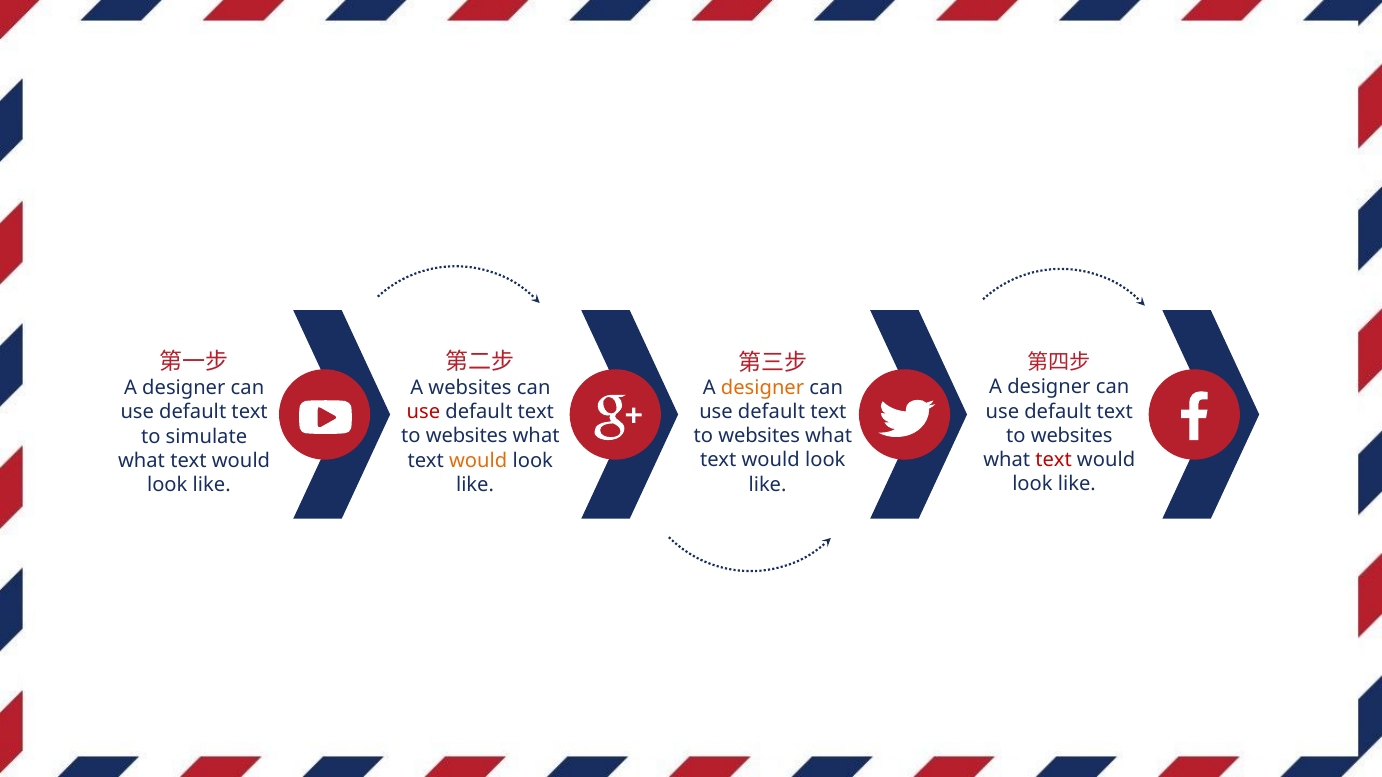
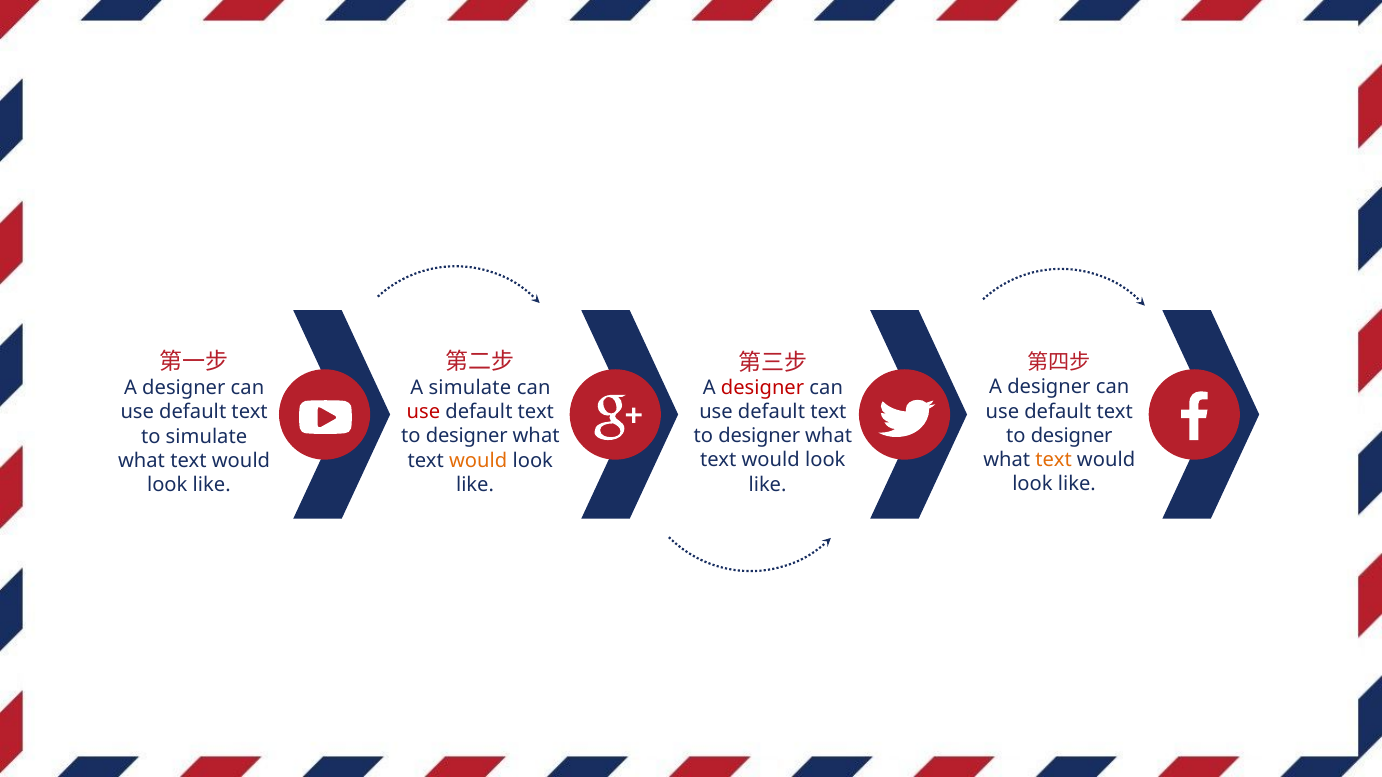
designer colour: orange -> red (763, 388)
A websites: websites -> simulate (470, 388)
websites: websites -> designer (1072, 436)
websites: websites -> designer (759, 436)
websites: websites -> designer (467, 437)
text colour: red -> orange (1054, 460)
